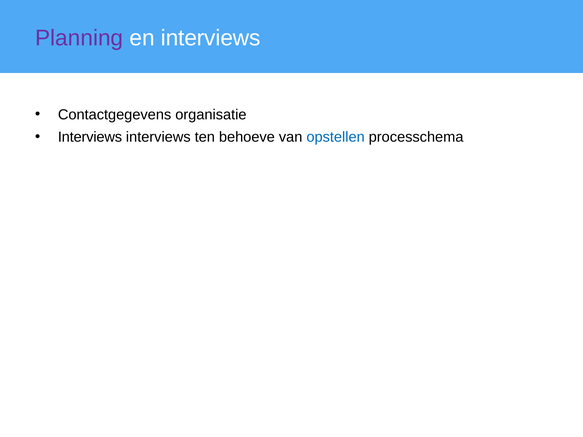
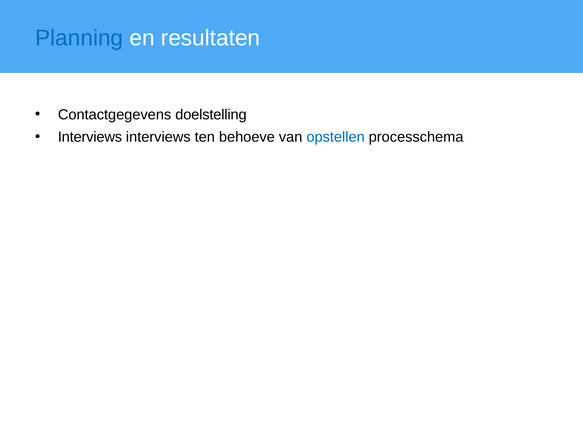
Planning colour: purple -> blue (79, 38)
en interviews: interviews -> resultaten (211, 38)
organisatie: organisatie -> doelstelling (211, 115)
